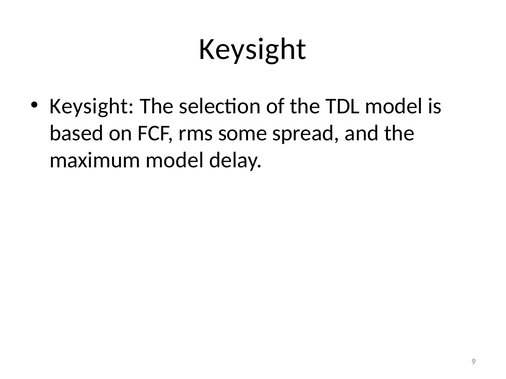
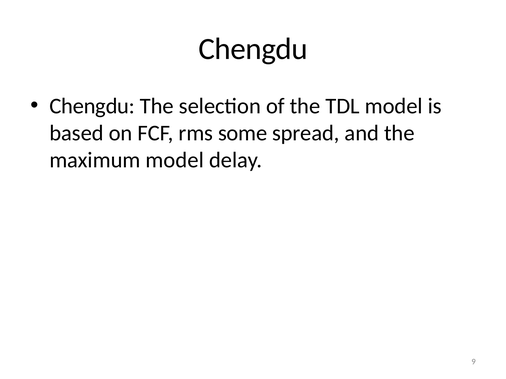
Keysight: Keysight -> Chengdu (253, 49)
Keysight: Keysight -> Chengdu (92, 106)
